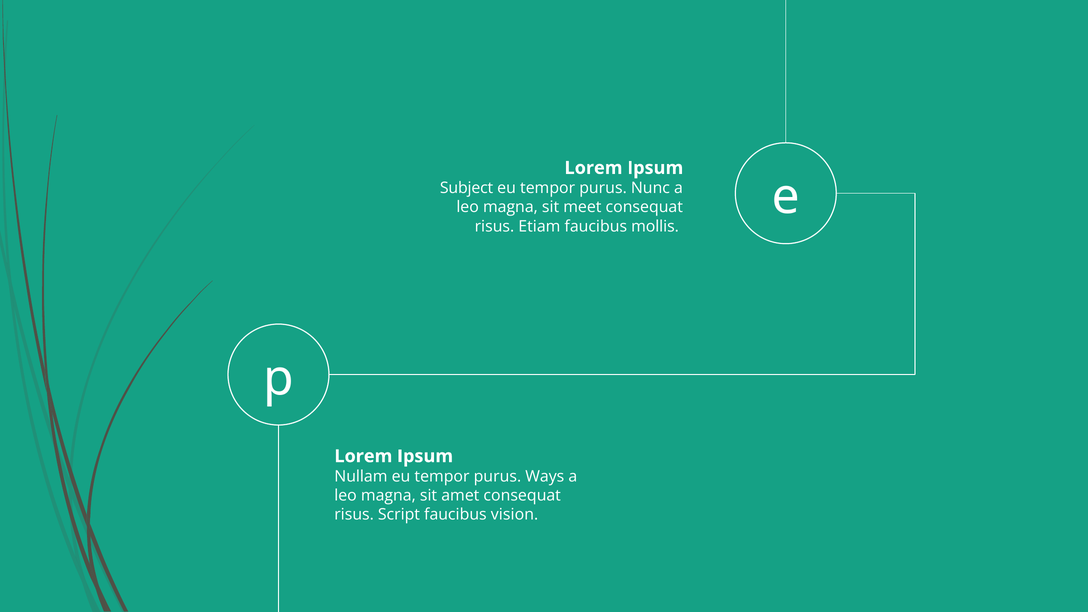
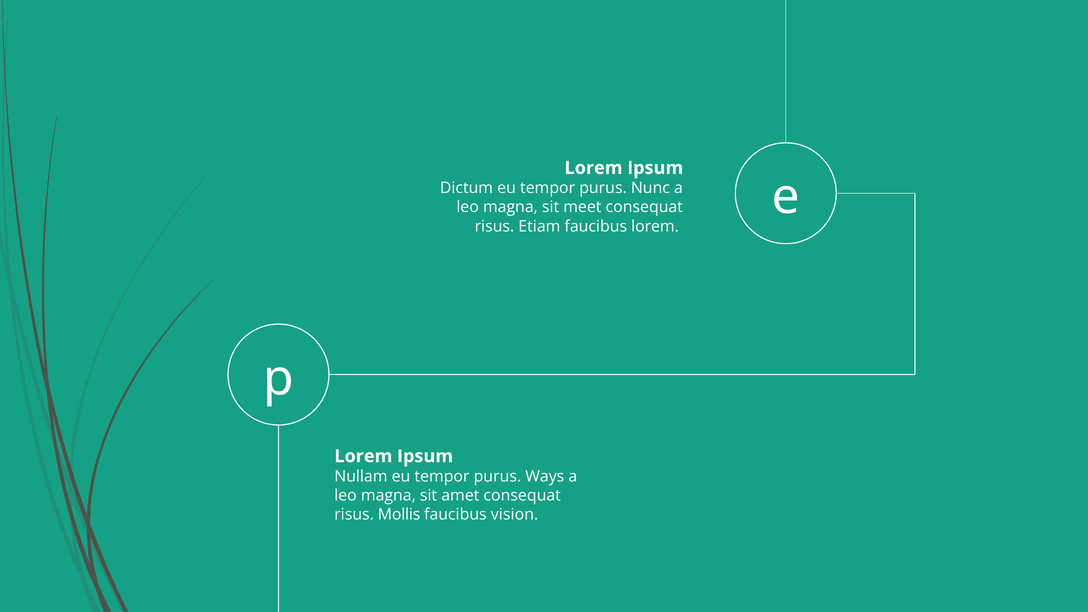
Subject: Subject -> Dictum (466, 188)
faucibus mollis: mollis -> lorem (655, 226)
Script: Script -> Mollis (399, 515)
